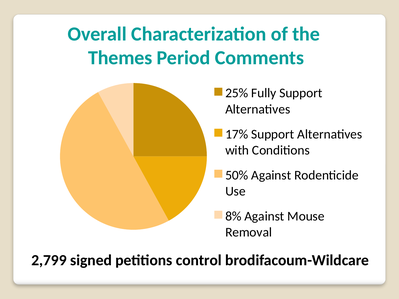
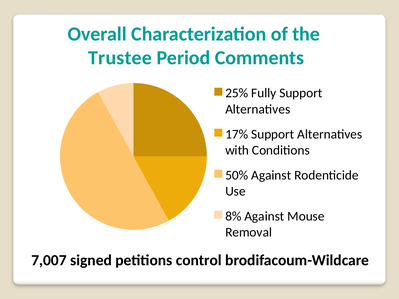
Themes: Themes -> Trustee (120, 58)
2,799: 2,799 -> 7,007 (49, 260)
